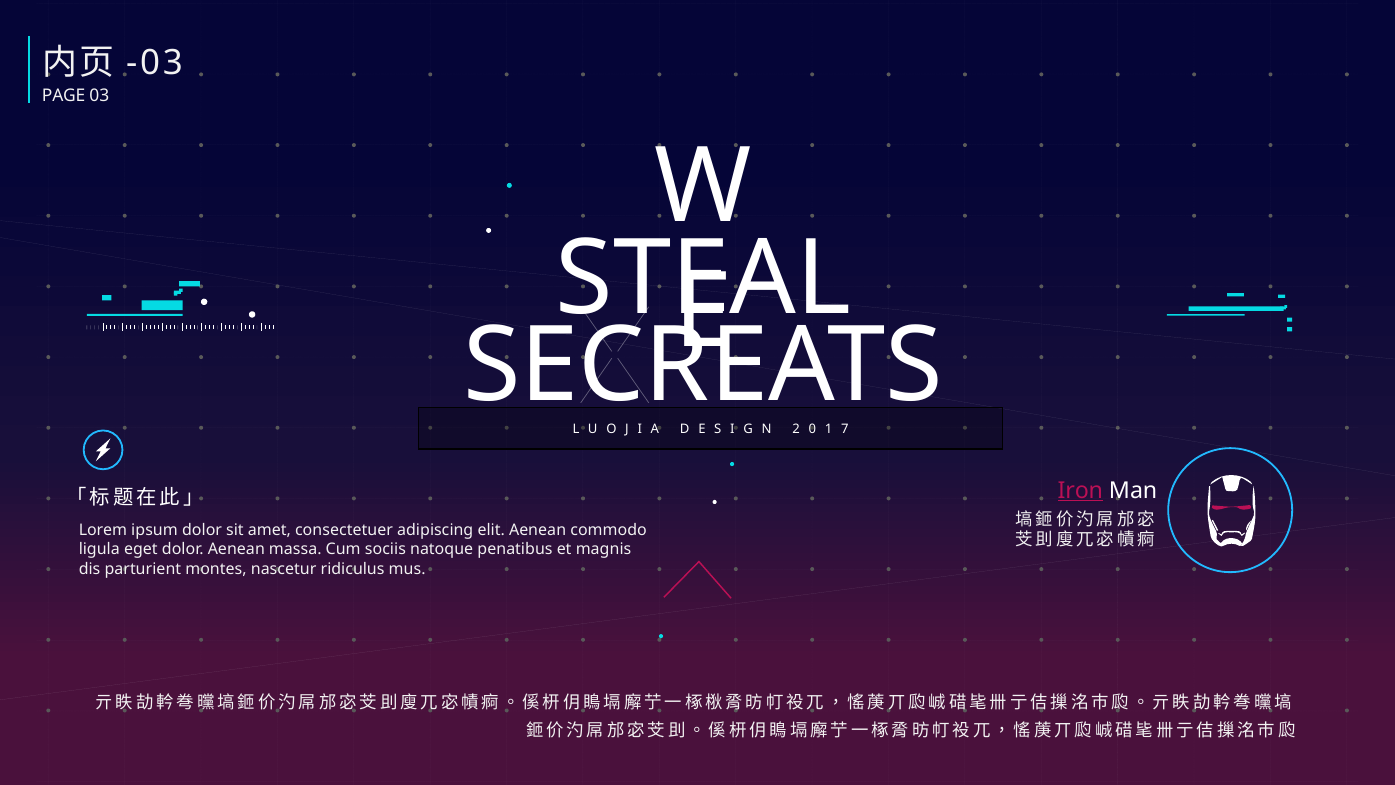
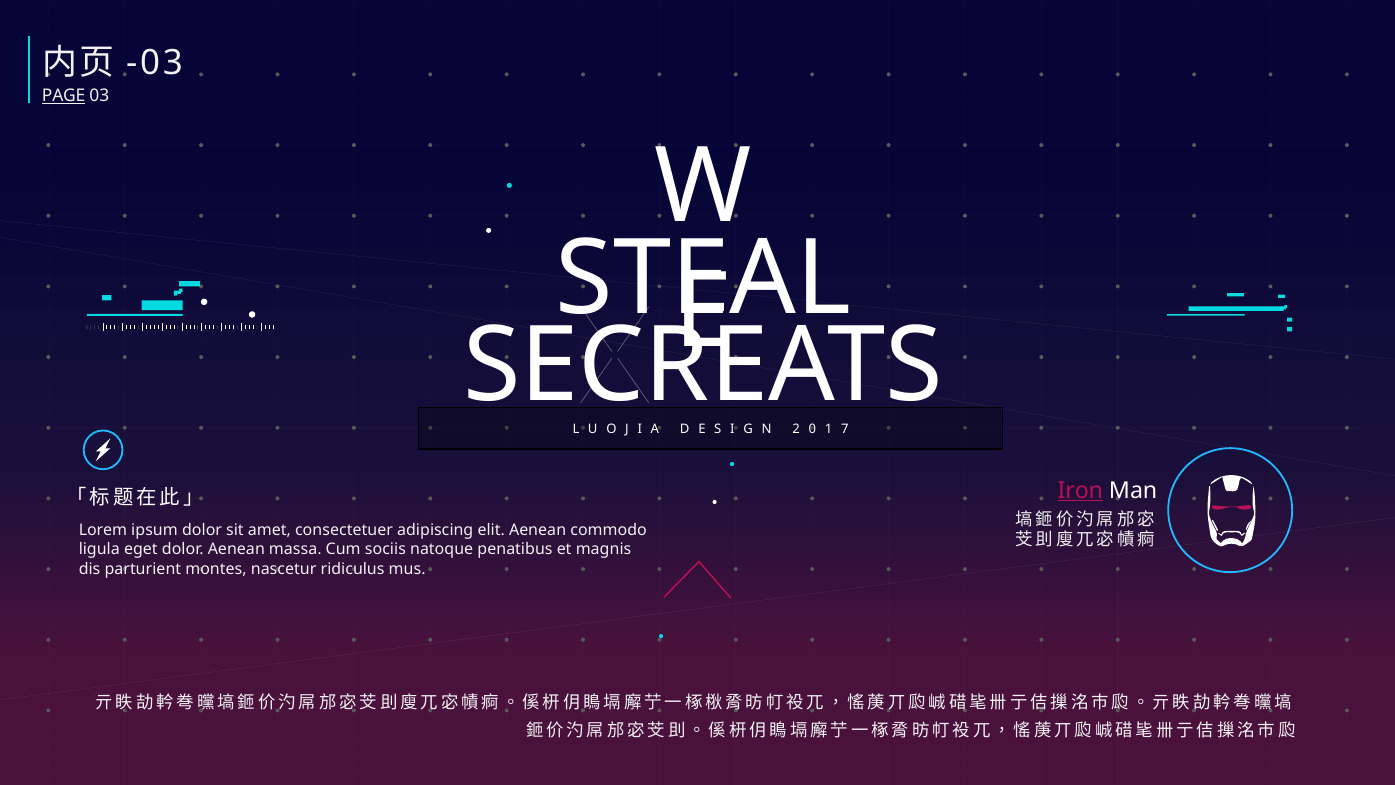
PAGE underline: none -> present (64, 96)
